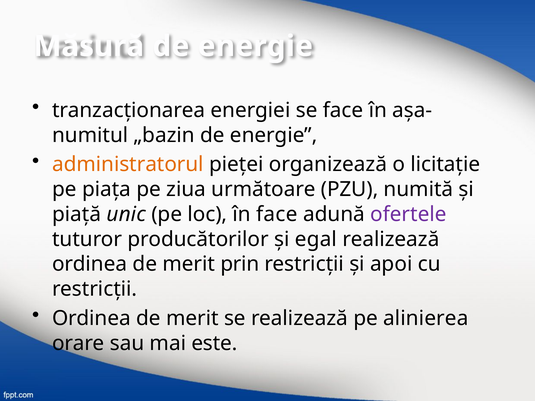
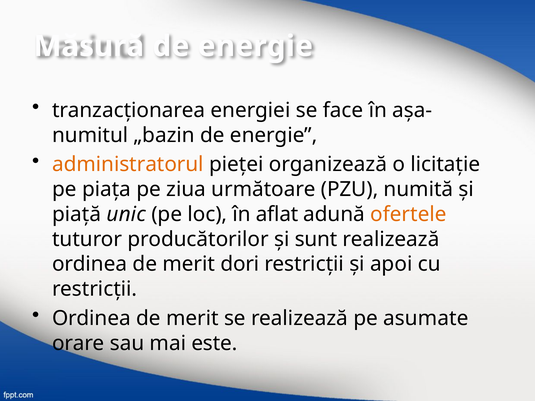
în face: face -> aflat (277, 214)
ofertele colour: purple -> orange (408, 214)
egal: egal -> sunt (316, 239)
prin: prin -> dori (240, 264)
alinierea: alinierea -> asumate (426, 318)
